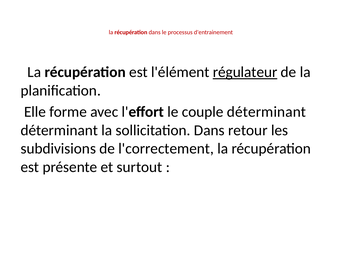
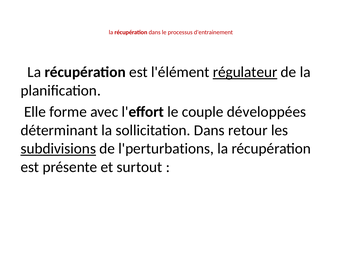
couple déterminant: déterminant -> développées (267, 112)
subdivisions underline: none -> present (58, 148)
l'correctement: l'correctement -> l'perturbations (166, 148)
